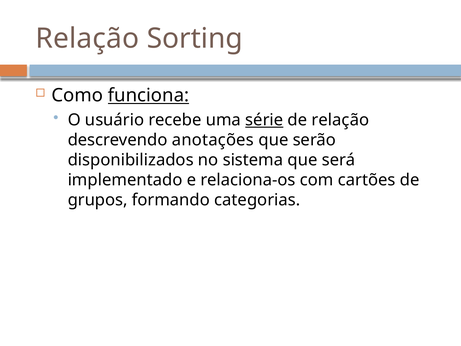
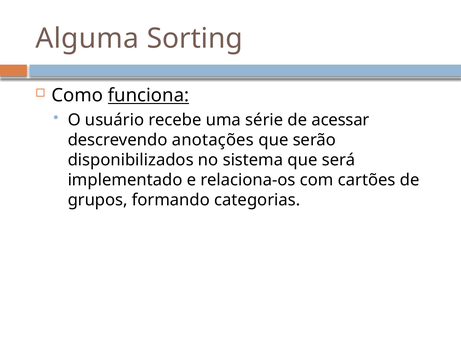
Relação: Relação -> Alguma (87, 38)
série underline: present -> none (264, 120)
de relação: relação -> acessar (340, 120)
